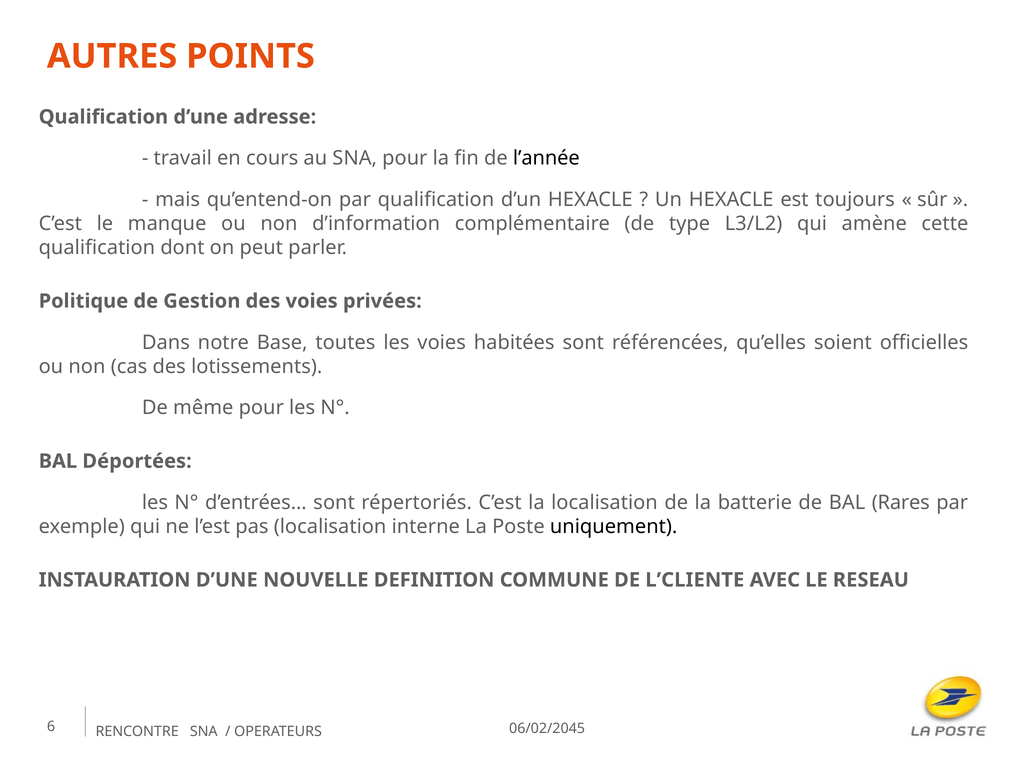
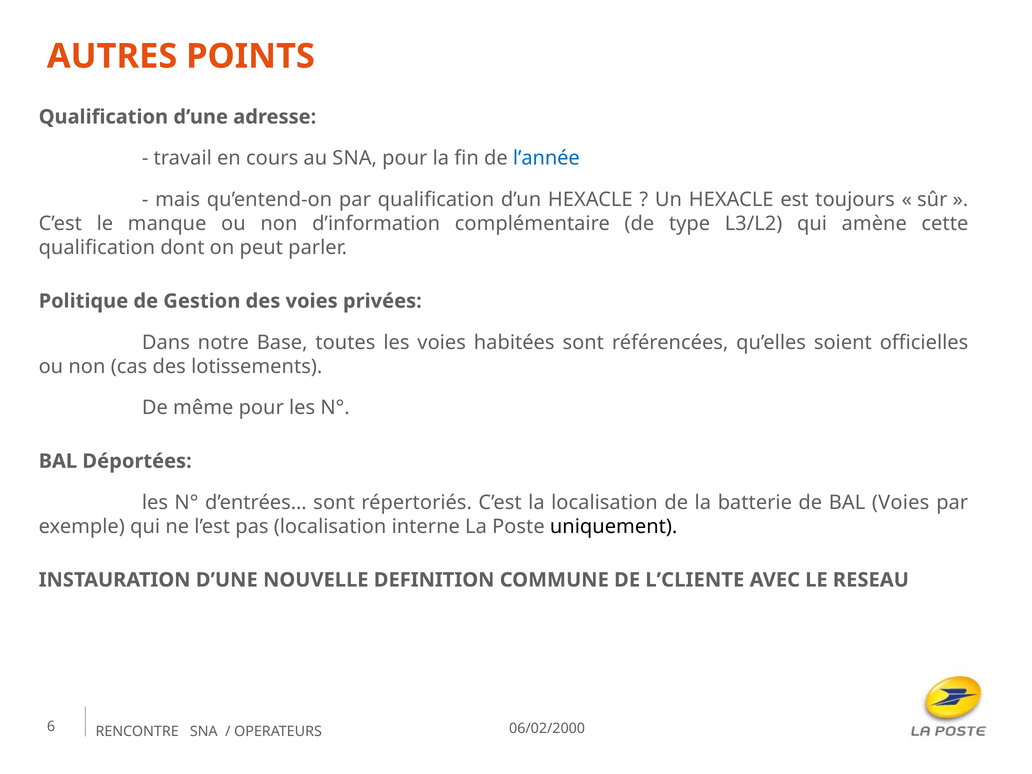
l’année colour: black -> blue (546, 158)
BAL Rares: Rares -> Voies (901, 503)
06/02/2045: 06/02/2045 -> 06/02/2000 (547, 729)
